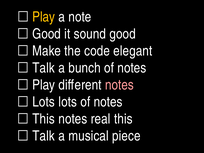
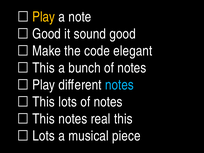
Talk: Talk -> This (44, 68)
notes colour: pink -> light blue (119, 85)
Lots: Lots -> This (44, 102)
Talk: Talk -> Lots (44, 136)
